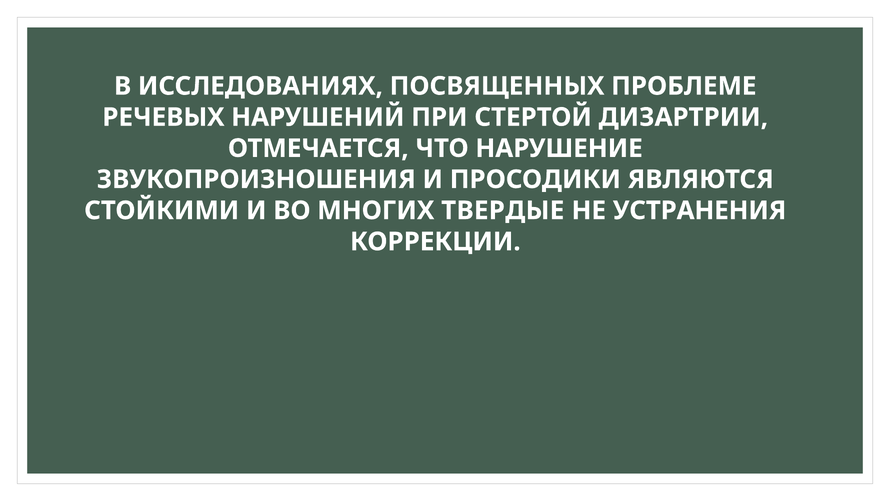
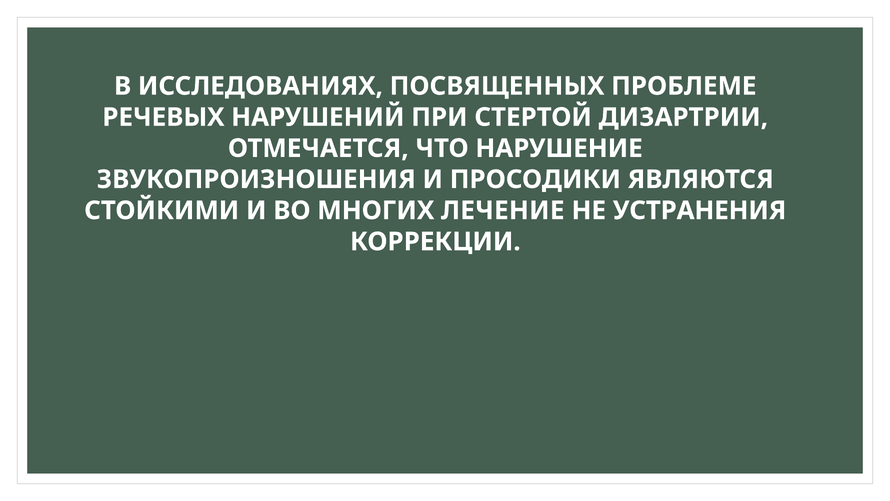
ТВЕРДЫЕ: ТВЕРДЫЕ -> ЛЕЧЕНИЕ (503, 210)
